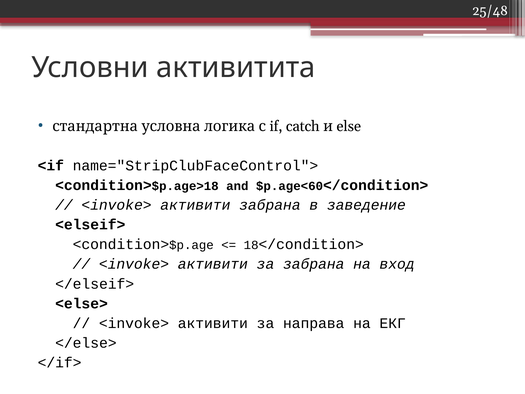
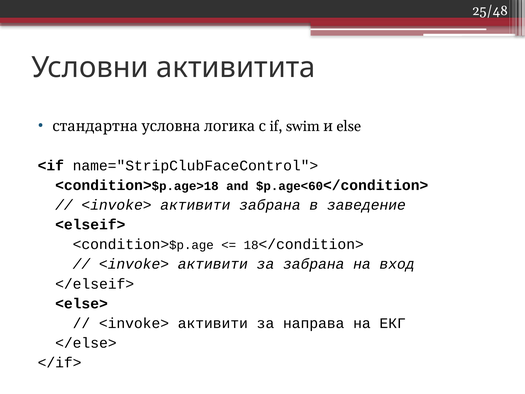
catch: catch -> swim (303, 126)
